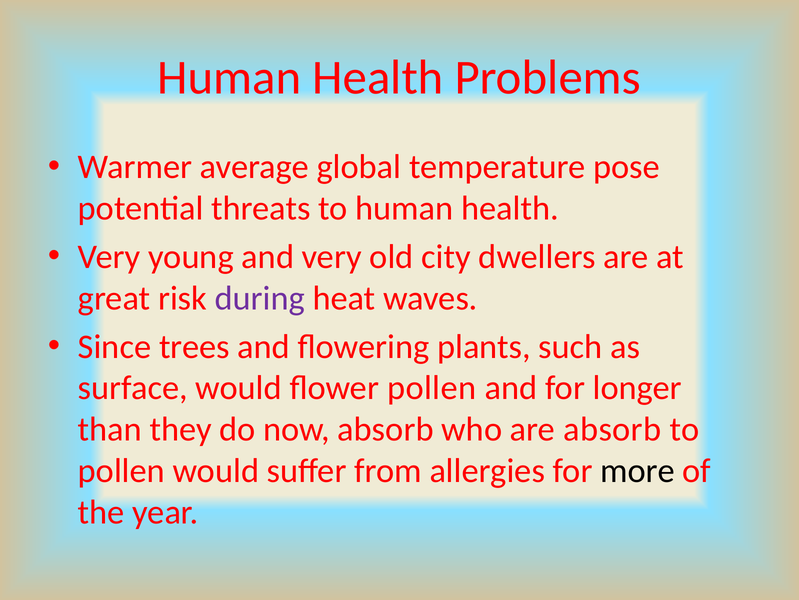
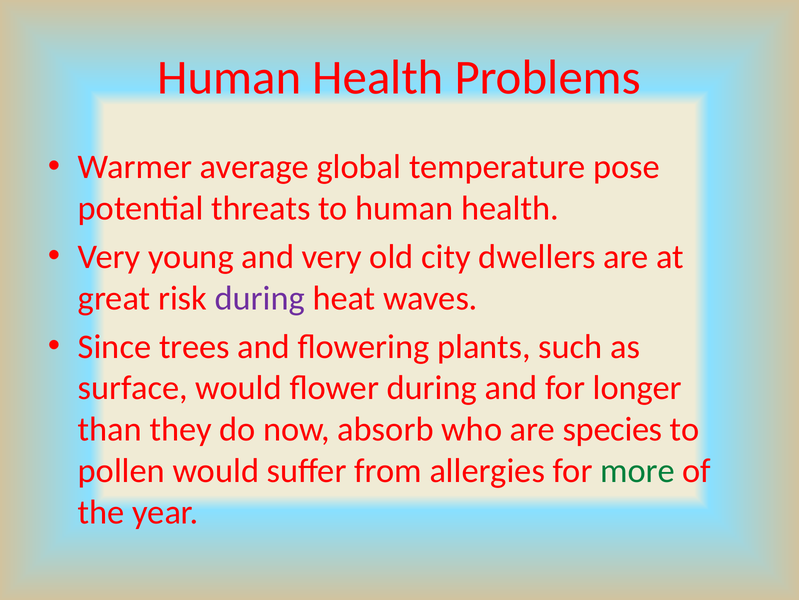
flower pollen: pollen -> during (432, 388)
are absorb: absorb -> species (613, 429)
more colour: black -> green (637, 470)
